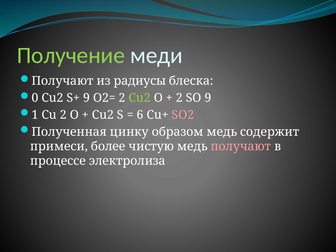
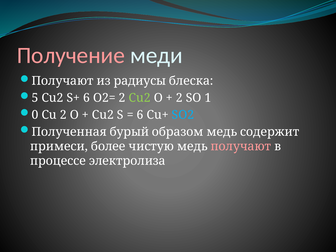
Получение colour: light green -> pink (71, 55)
0: 0 -> 5 (35, 98)
S+ 9: 9 -> 6 (86, 98)
SO 9: 9 -> 1 (208, 98)
1: 1 -> 0 (35, 115)
SO2 colour: pink -> light blue (183, 115)
цинку: цинку -> бурый (129, 132)
